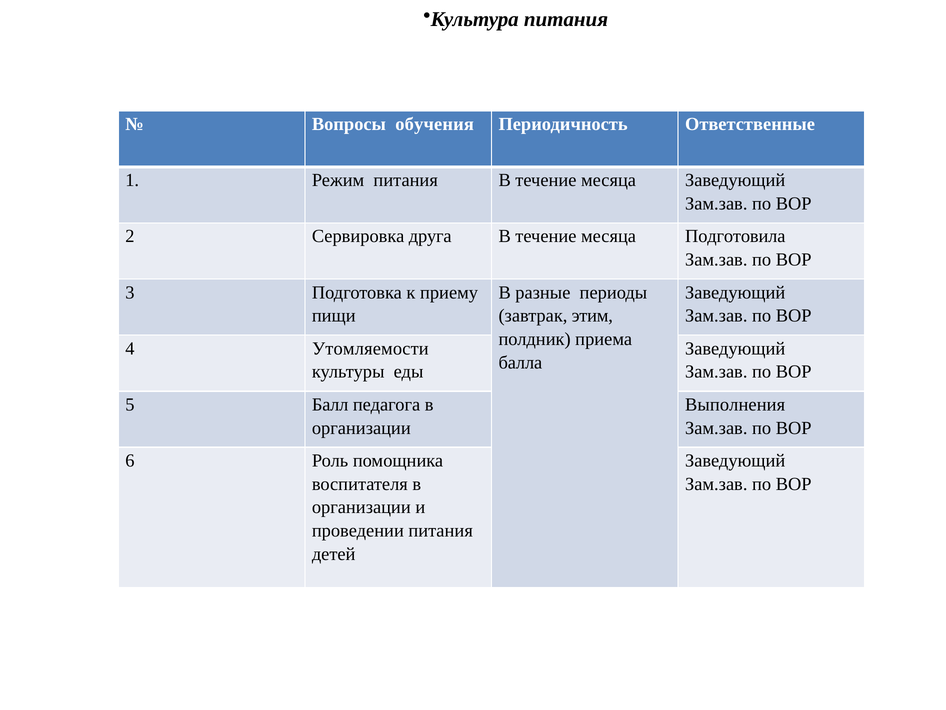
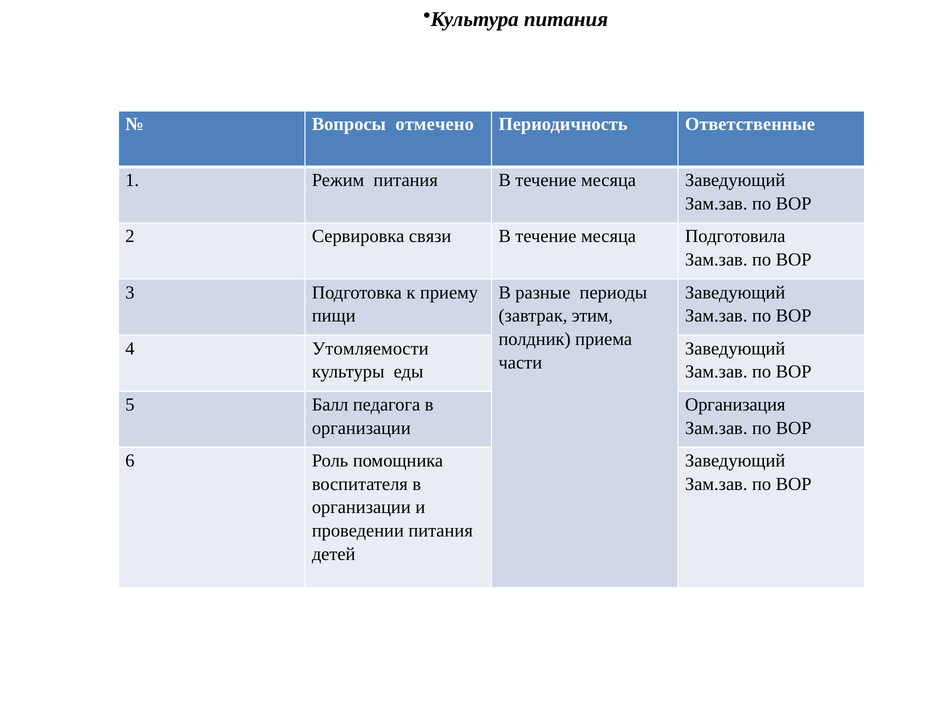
обучения: обучения -> отмечено (435, 124)
друга: друга -> связи (430, 236)
балла: балла -> части (520, 362)
Выполнения: Выполнения -> Организация (735, 404)
